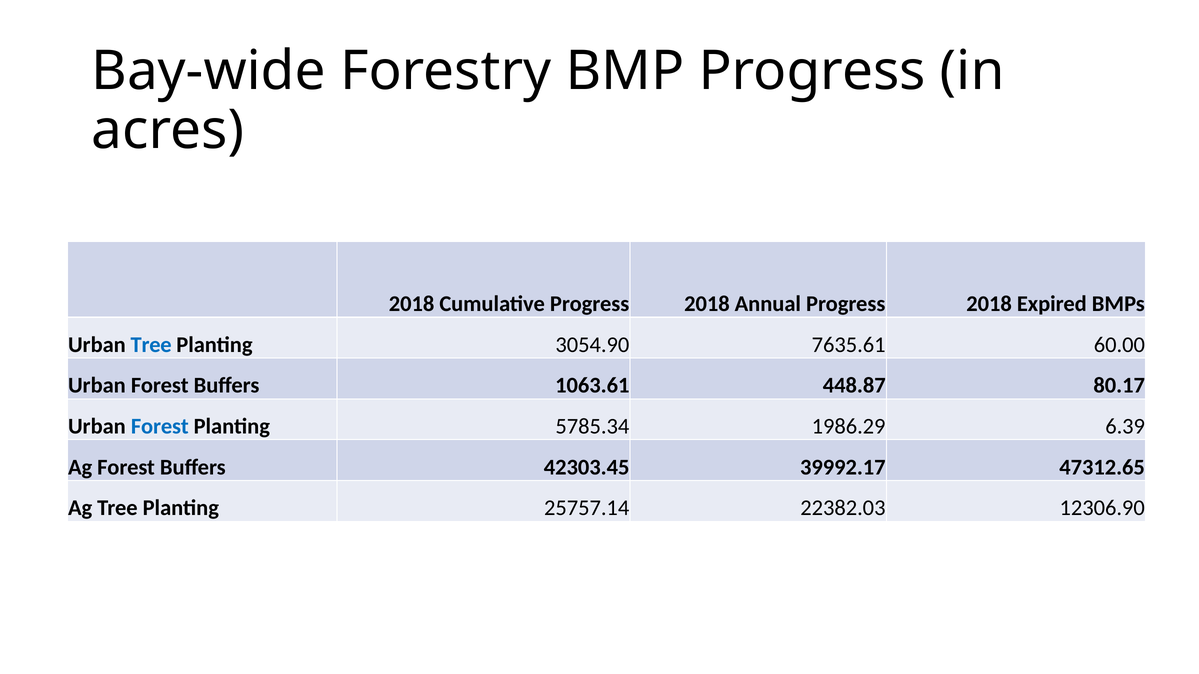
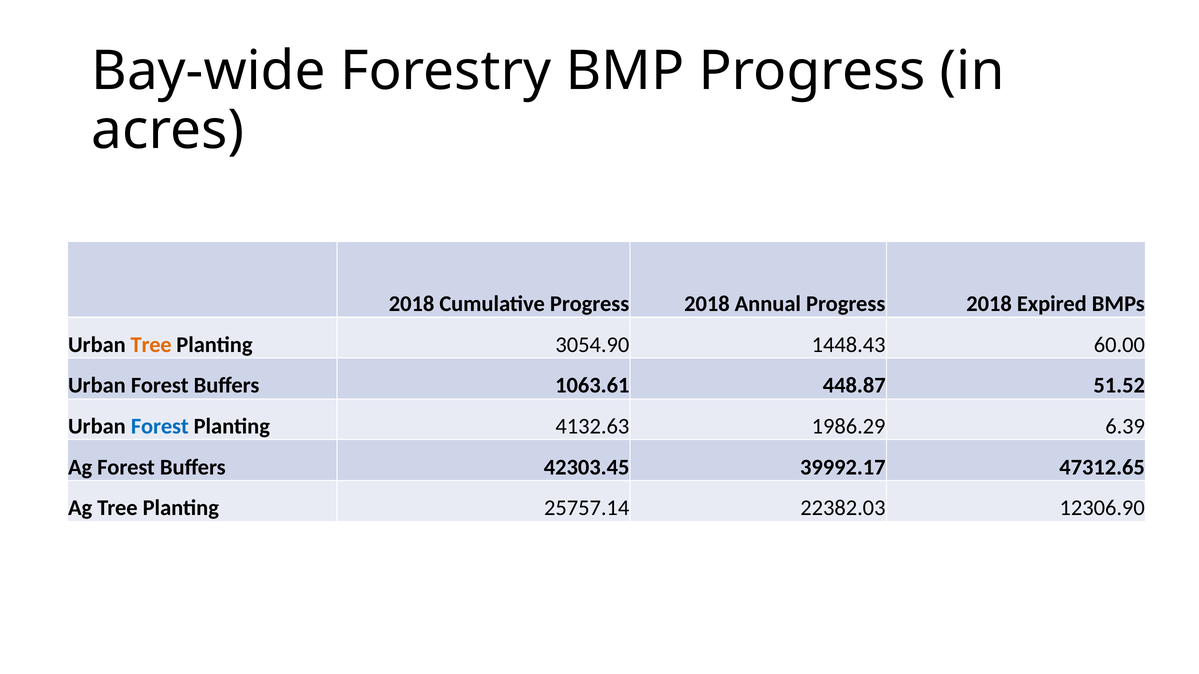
Tree colour: blue -> orange (151, 345)
7635.61: 7635.61 -> 1448.43 (849, 345)
80.17: 80.17 -> 51.52 (1119, 386)
5785.34: 5785.34 -> 4132.63 (592, 427)
